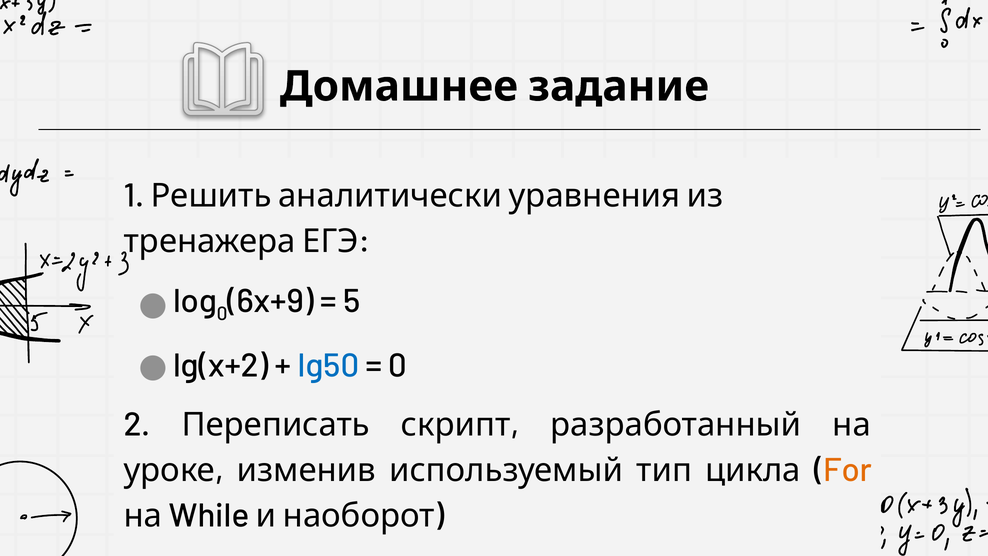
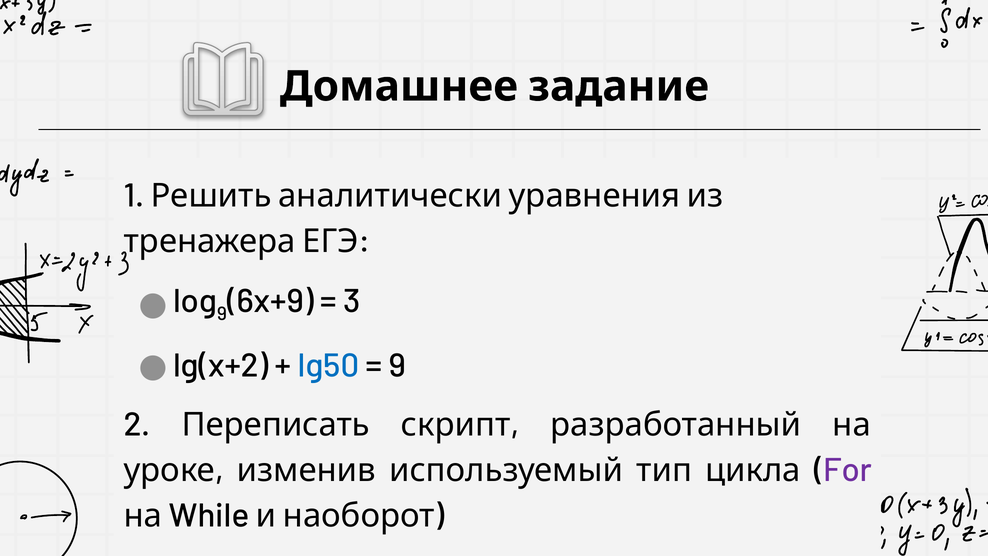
0: 0 -> 9 (222, 314)
5: 5 -> 3 (352, 301)
0: 0 -> 9 (398, 366)
For colour: orange -> purple (848, 470)
